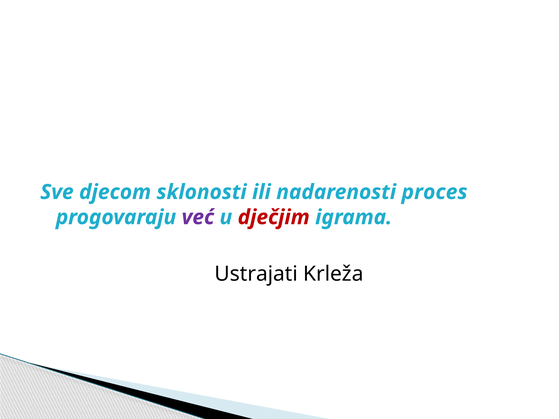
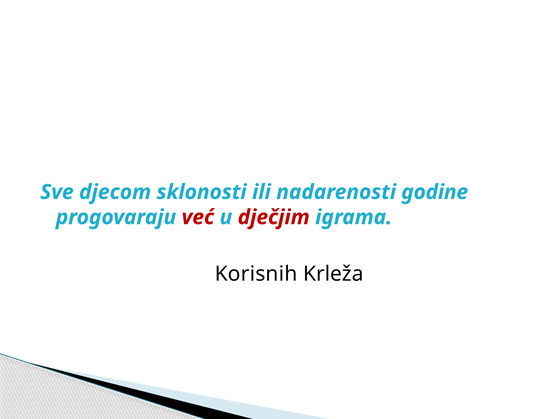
proces: proces -> godine (435, 192)
već colour: purple -> red (198, 217)
Ustrajati: Ustrajati -> Korisnih (256, 274)
